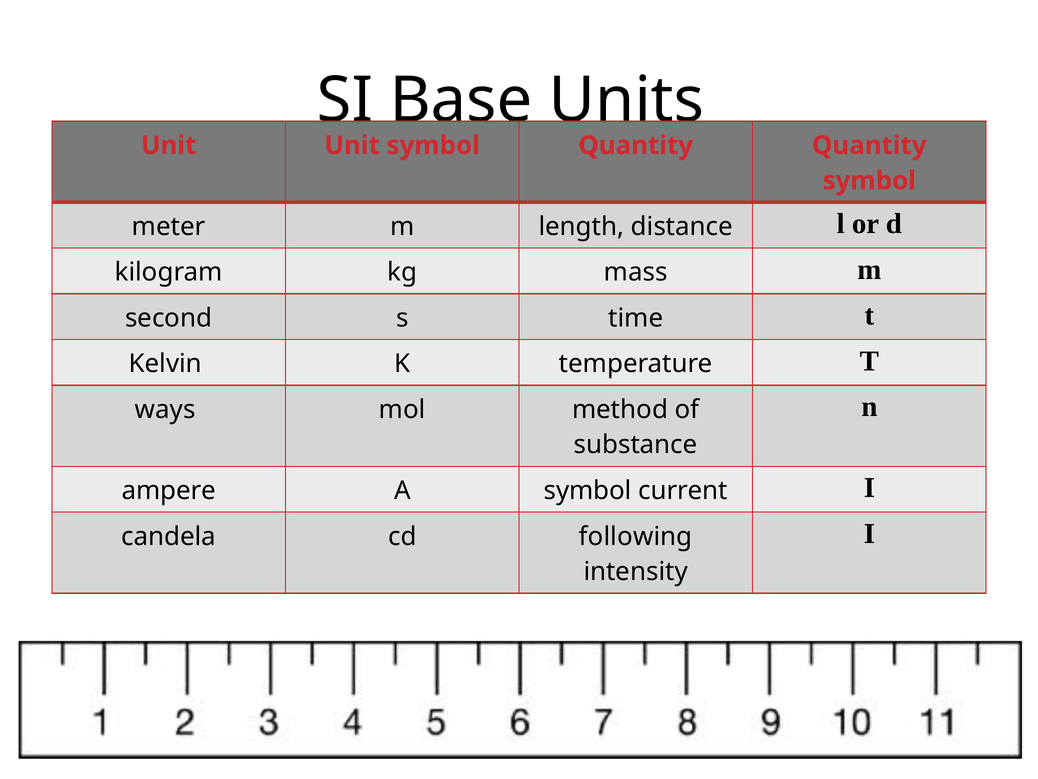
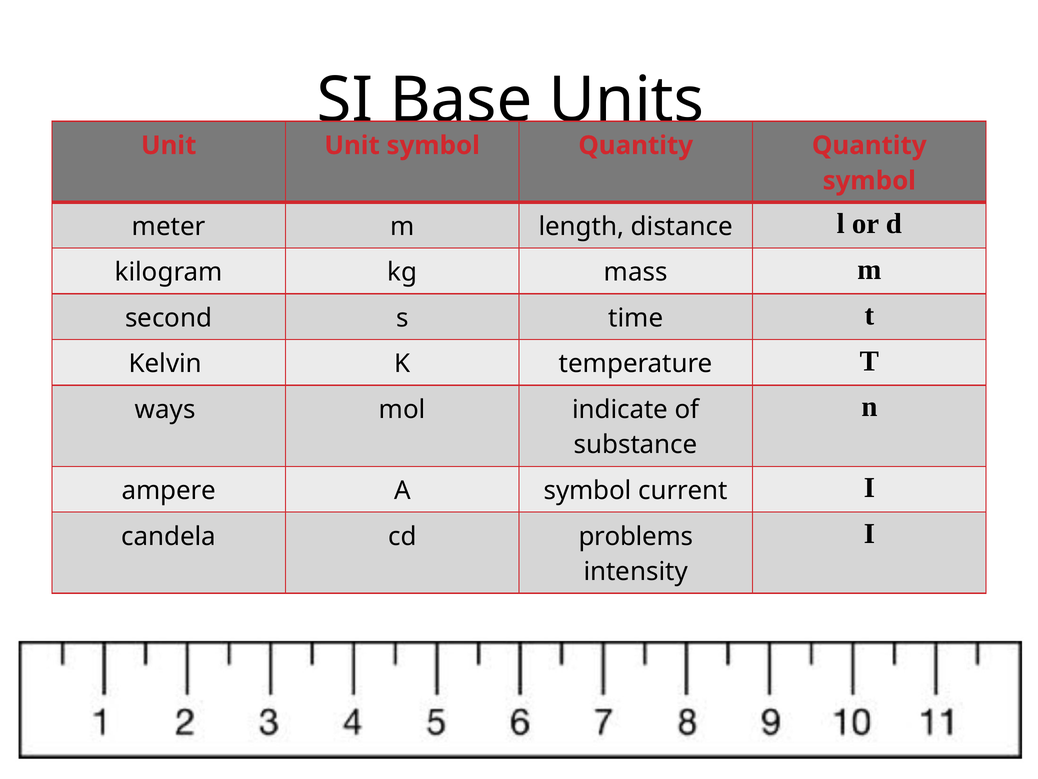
method: method -> indicate (620, 409)
following: following -> problems (636, 536)
